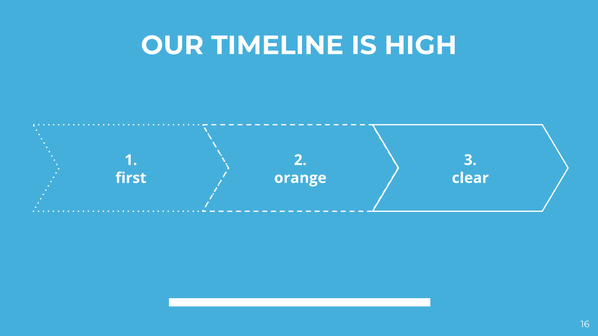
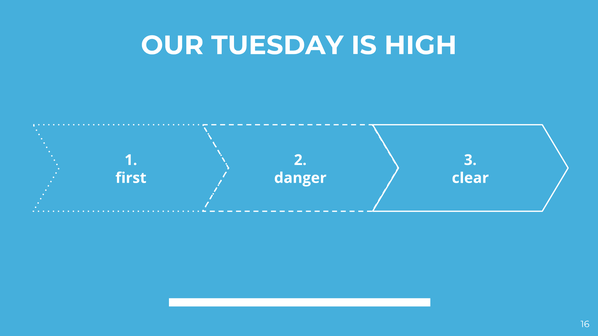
TIMELINE: TIMELINE -> TUESDAY (277, 45)
orange: orange -> danger (300, 178)
